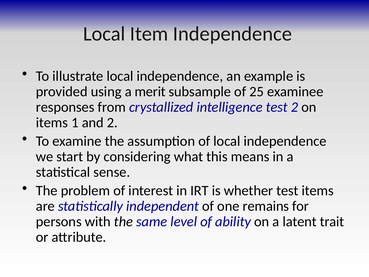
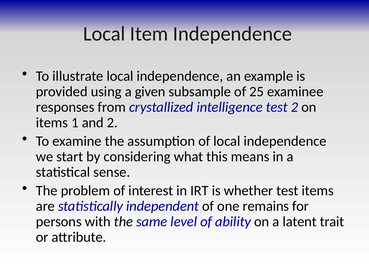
merit: merit -> given (150, 92)
